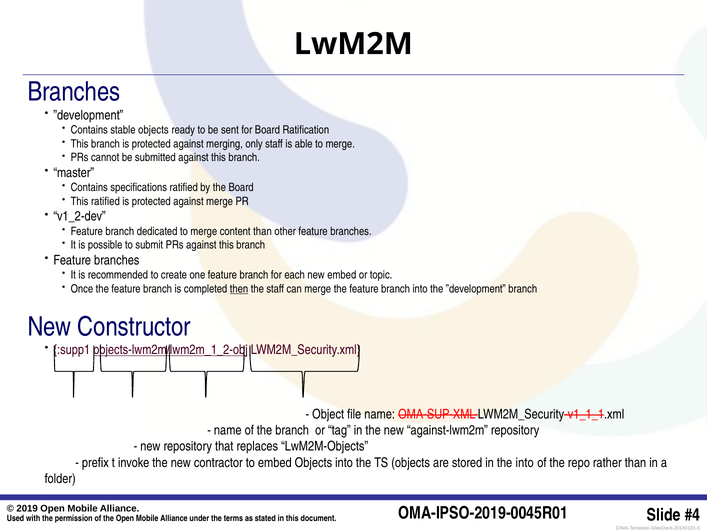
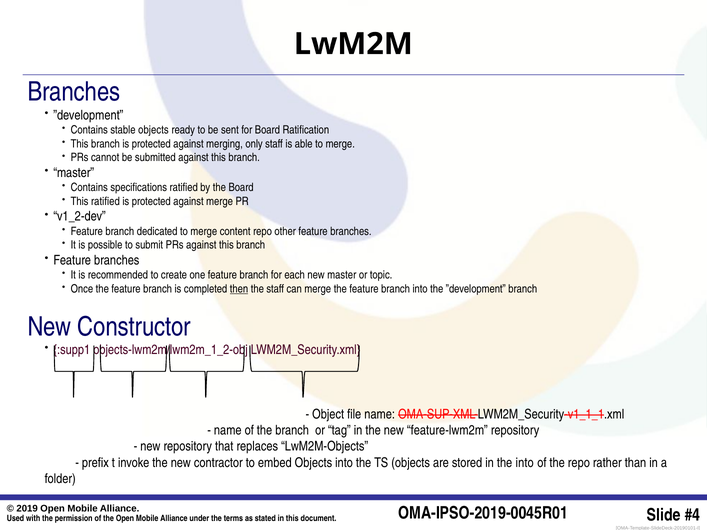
content than: than -> repo (263, 231)
new embed: embed -> master (342, 275)
objects-lwm2m/lwm2m_1_2-obj underline: present -> none (170, 350)
against-lwm2m: against-lwm2m -> feature-lwm2m (447, 431)
